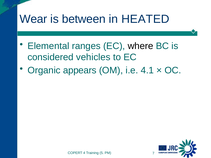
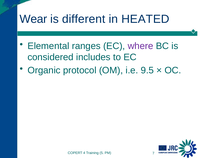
between: between -> different (84, 19)
where colour: black -> purple (140, 46)
vehicles: vehicles -> includes (93, 57)
appears: appears -> protocol (80, 70)
4.1: 4.1 -> 9.5 (147, 70)
